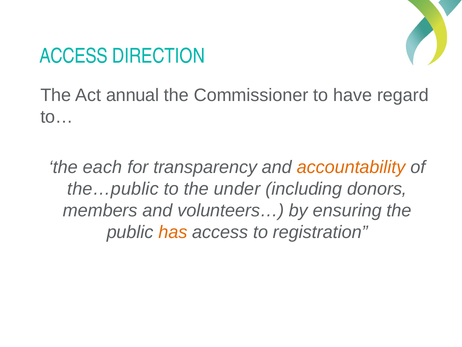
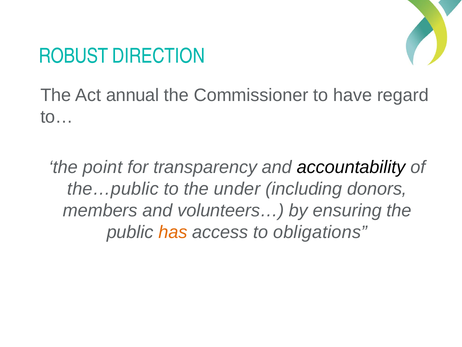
ACCESS: ACCESS -> ROBUST (74, 56)
each: each -> point (103, 167)
accountability colour: orange -> black (351, 167)
registration: registration -> obligations (320, 232)
